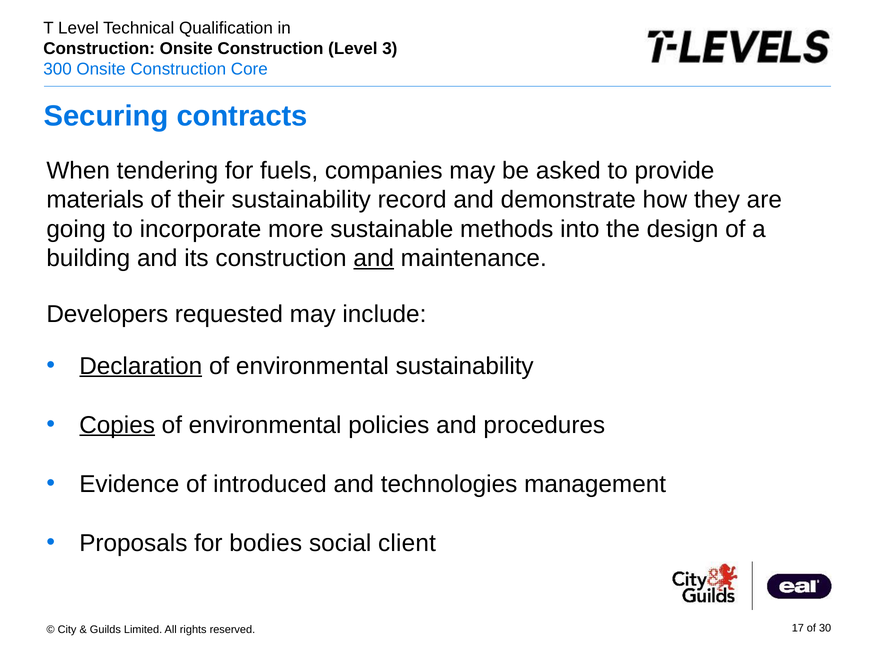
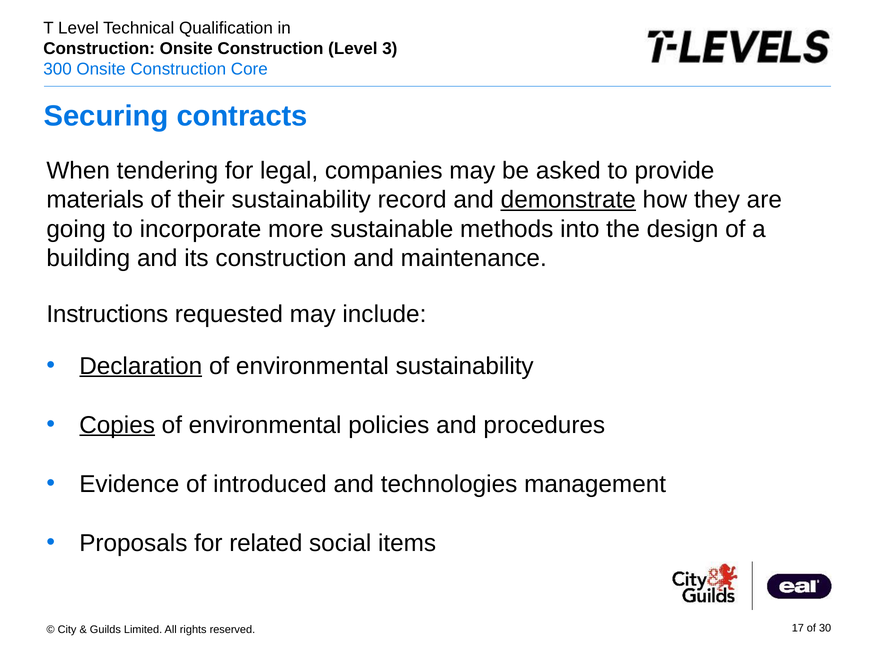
fuels: fuels -> legal (289, 170)
demonstrate underline: none -> present (568, 200)
and underline: present -> none (374, 258)
Developers: Developers -> Instructions (107, 314)
bodies: bodies -> related (266, 542)
client: client -> items (407, 542)
